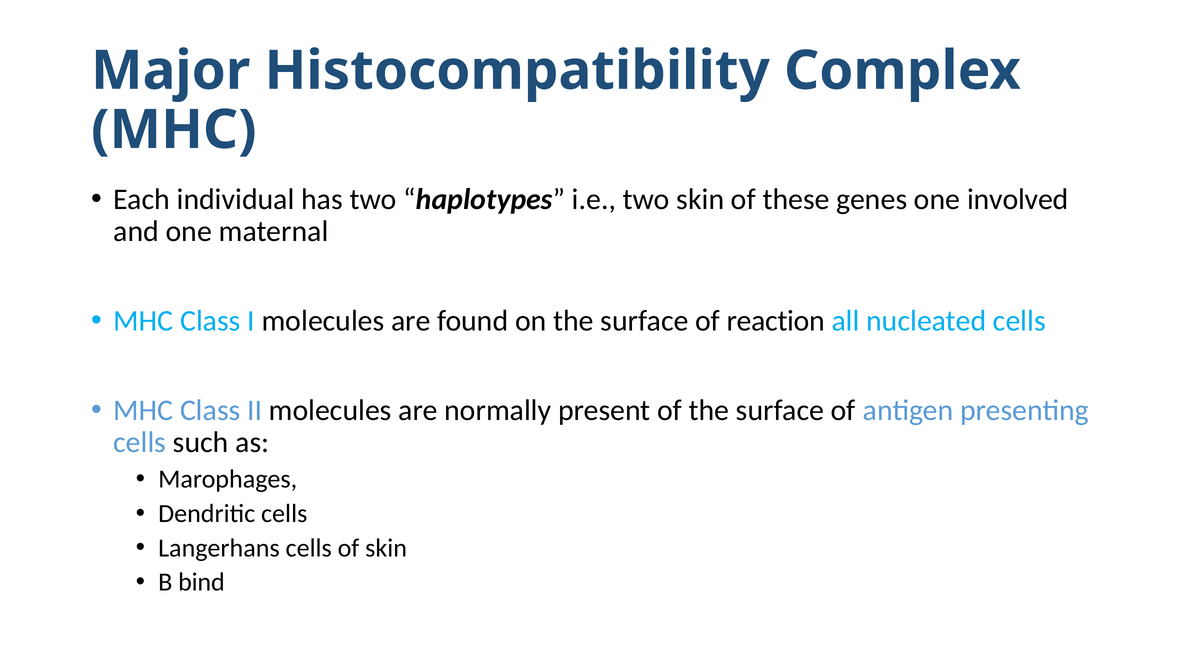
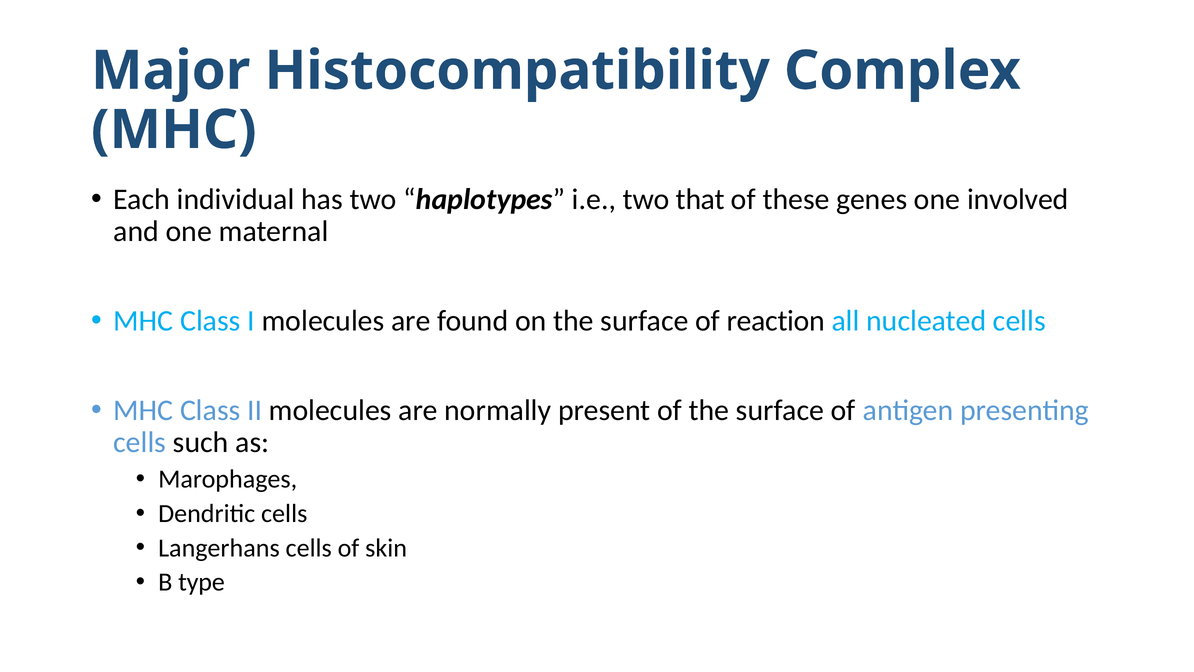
two skin: skin -> that (700, 199)
bind: bind -> type (201, 582)
